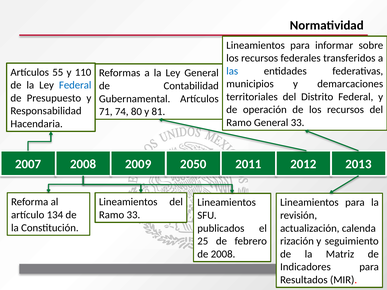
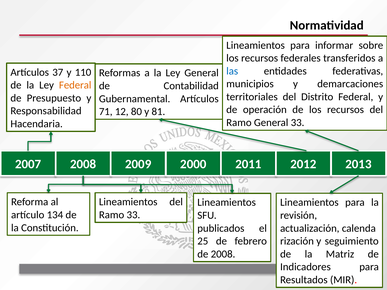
55: 55 -> 37 (58, 72)
Federal colour: blue -> orange (75, 85)
74: 74 -> 12 (122, 112)
2050: 2050 -> 2000 (193, 164)
